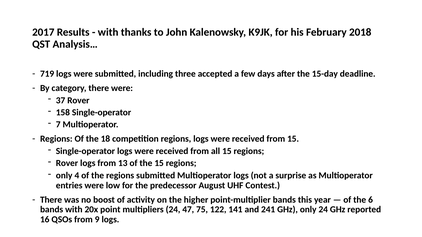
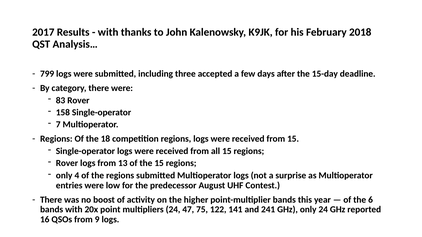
719: 719 -> 799 (47, 74)
37: 37 -> 83 (61, 100)
